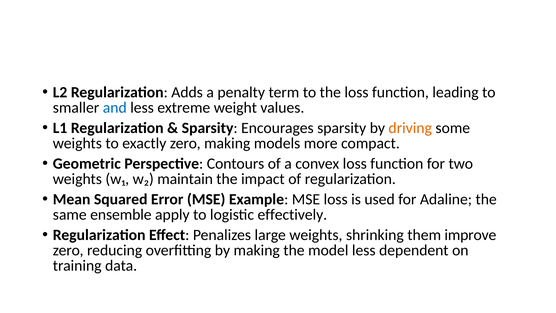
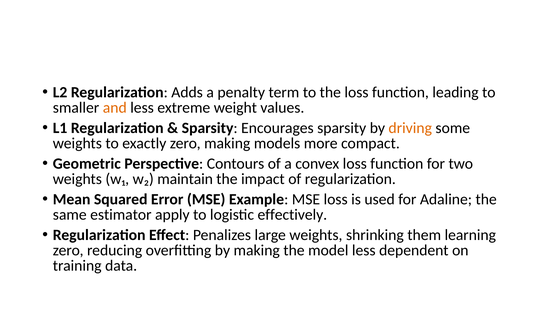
and colour: blue -> orange (115, 108)
ensemble: ensemble -> estimator (121, 214)
improve: improve -> learning (470, 235)
